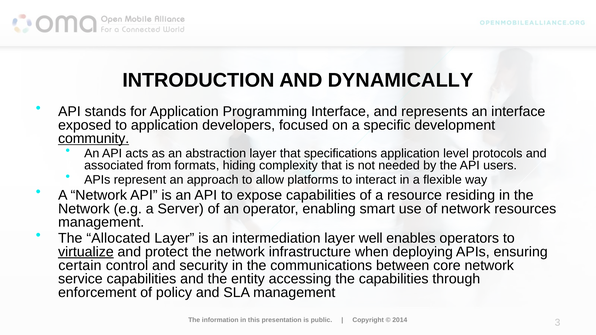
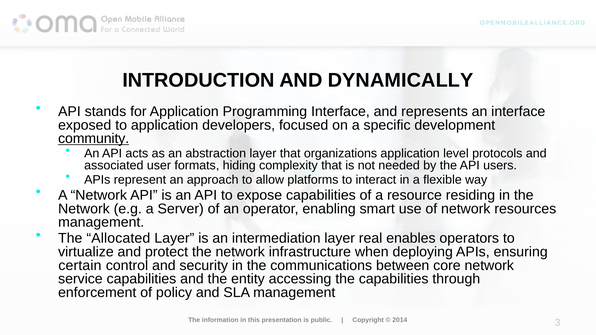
specifications: specifications -> organizations (341, 154)
from: from -> user (159, 165)
well: well -> real (371, 239)
virtualize underline: present -> none (86, 252)
